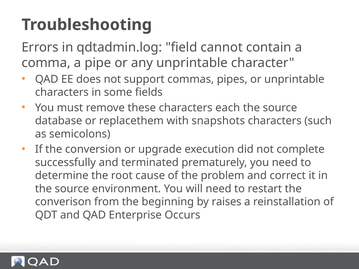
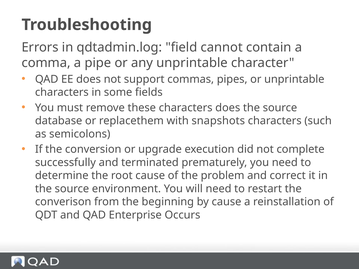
characters each: each -> does (228, 108)
by raises: raises -> cause (226, 202)
